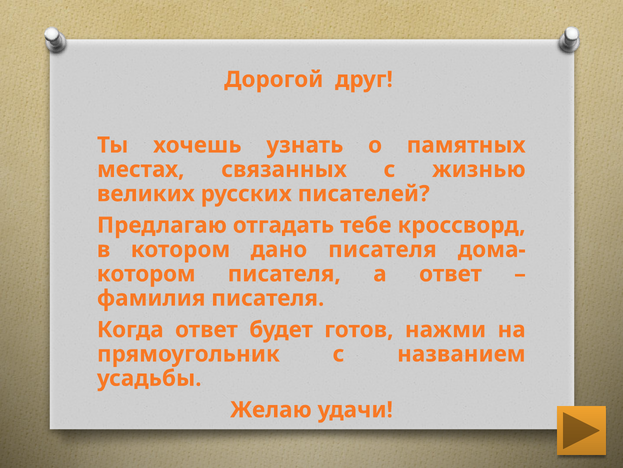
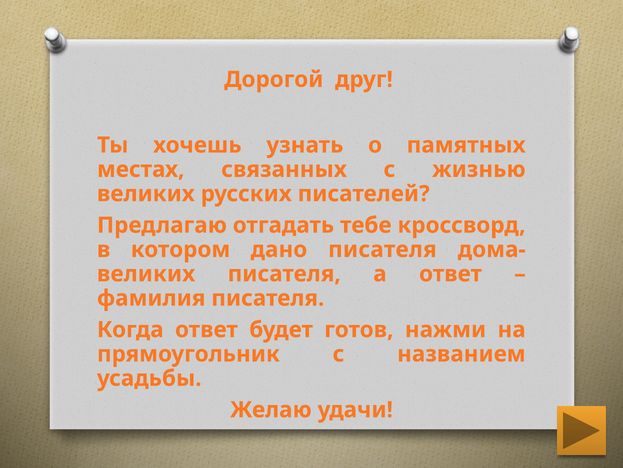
котором: котором -> великих (146, 273)
